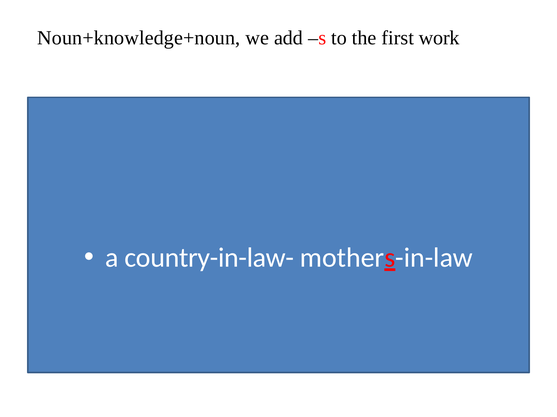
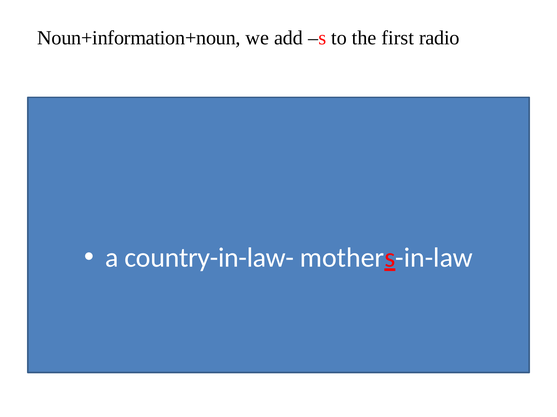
Noun+knowledge+noun: Noun+knowledge+noun -> Noun+information+noun (139, 38)
work: work -> radio (439, 38)
